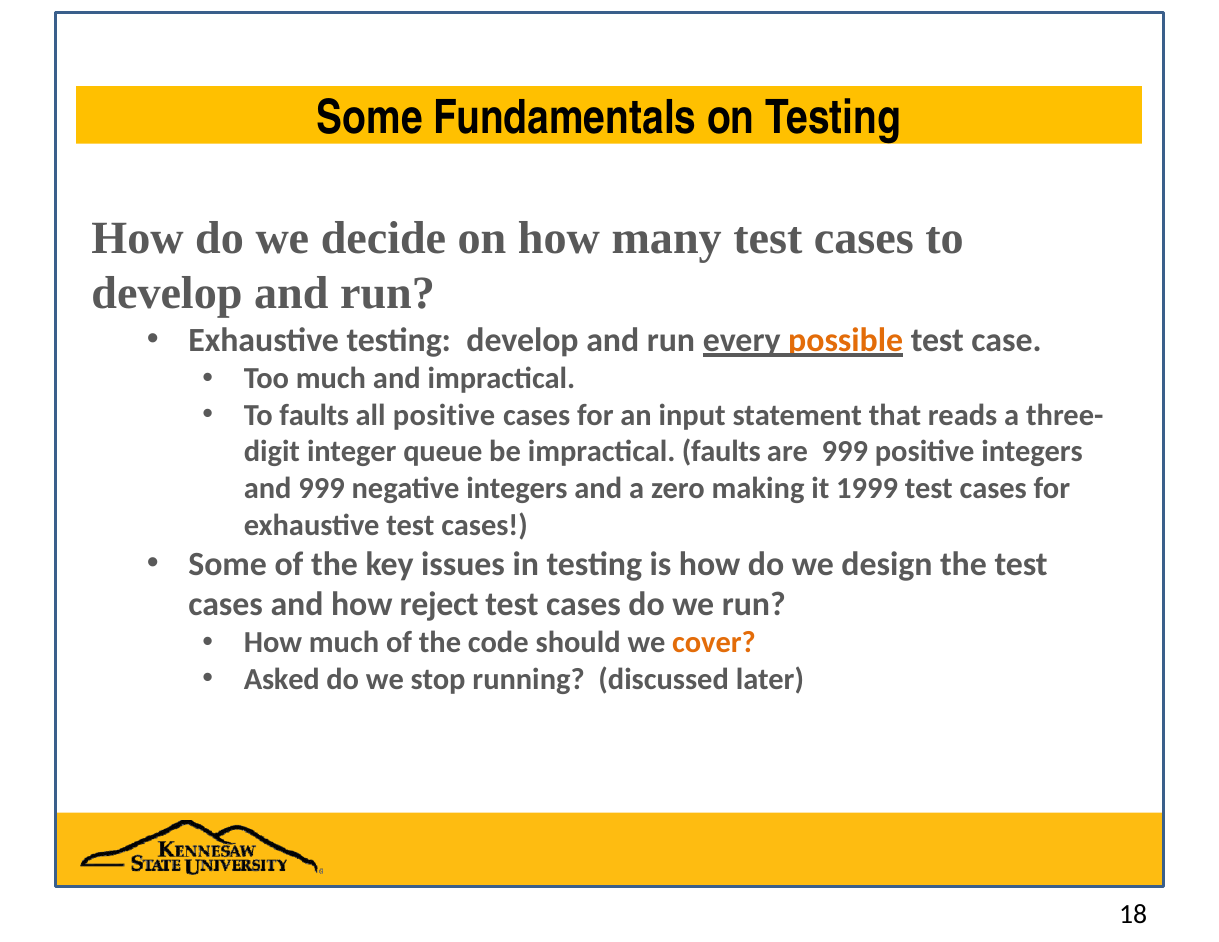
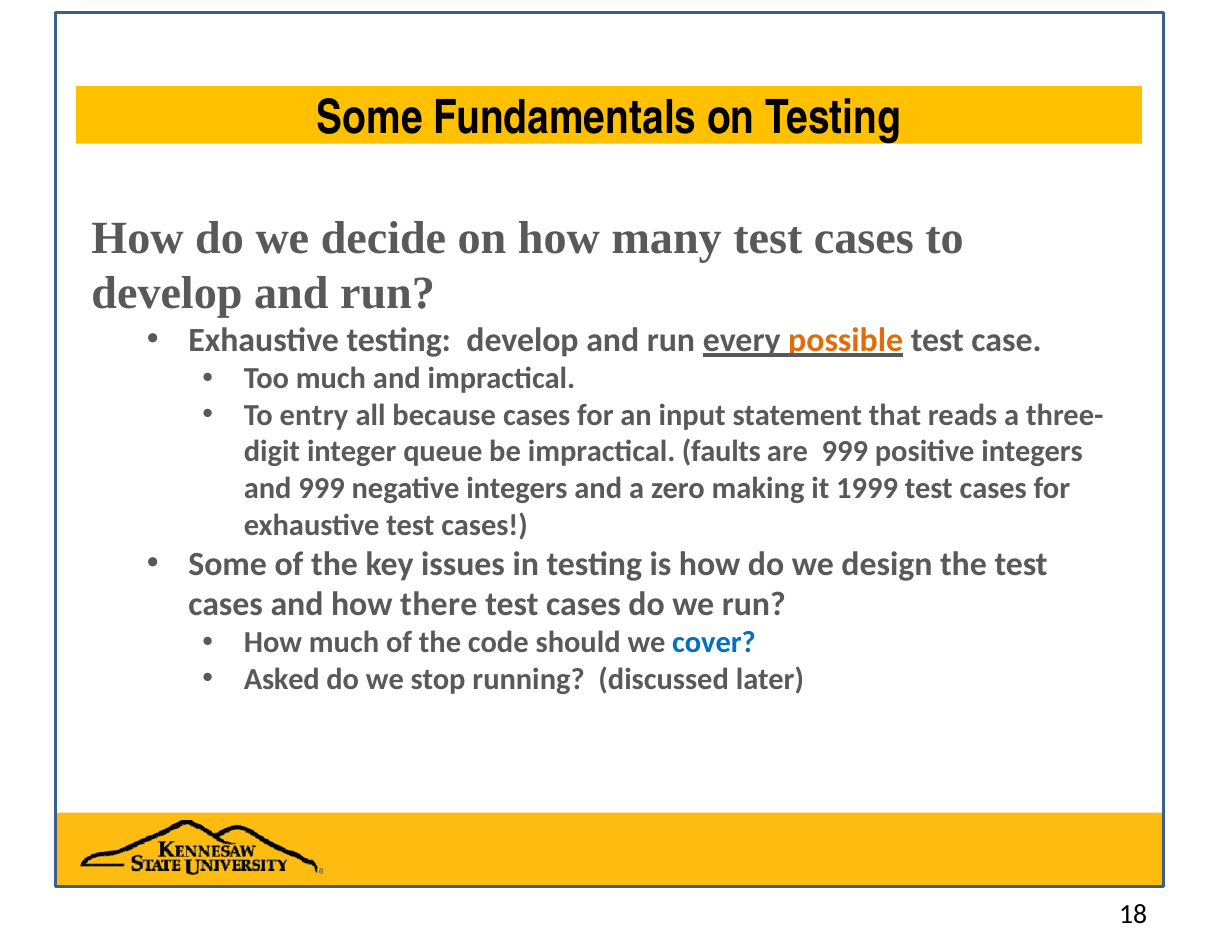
To faults: faults -> entry (314, 415)
all positive: positive -> because (444, 415)
reject: reject -> there (439, 604)
cover colour: orange -> blue (714, 643)
